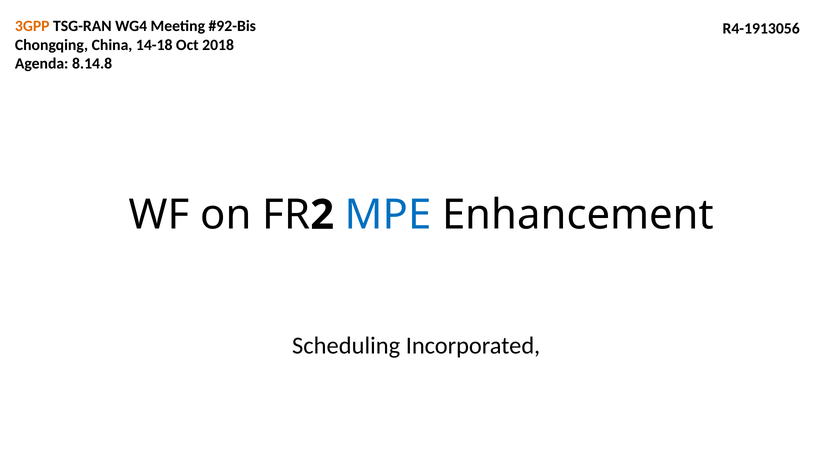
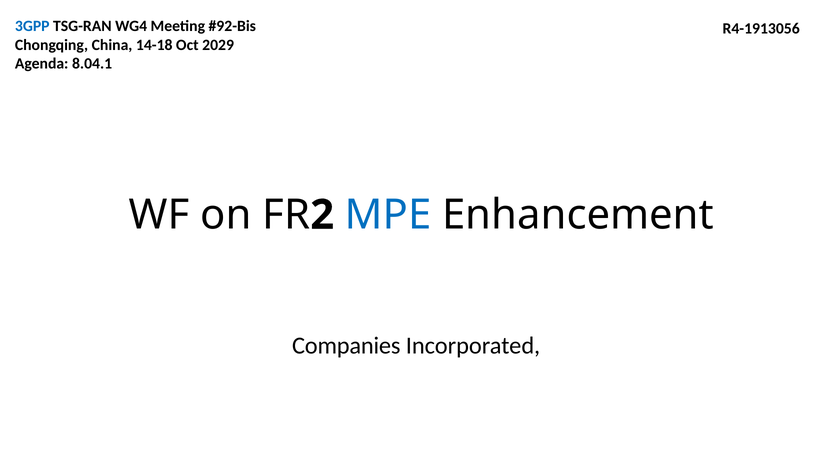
3GPP colour: orange -> blue (32, 26)
2018: 2018 -> 2029 (218, 45)
8.14.8: 8.14.8 -> 8.04.1 (92, 64)
Scheduling: Scheduling -> Companies (346, 346)
